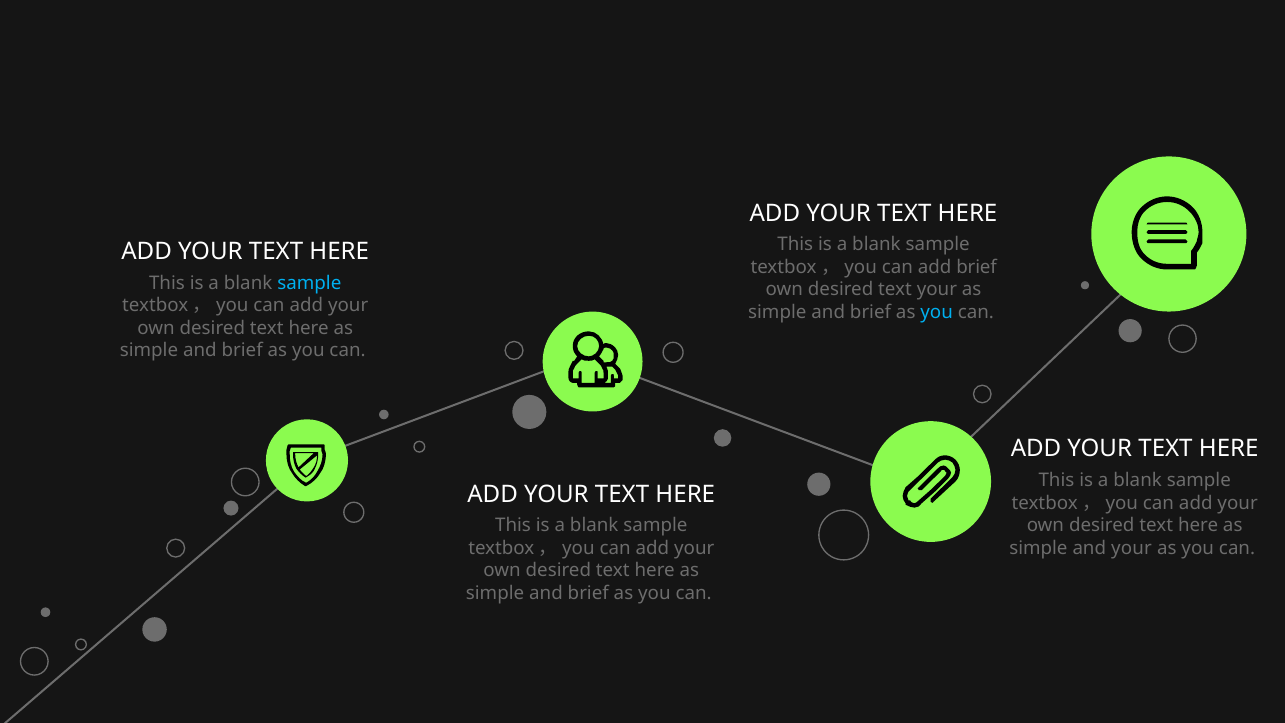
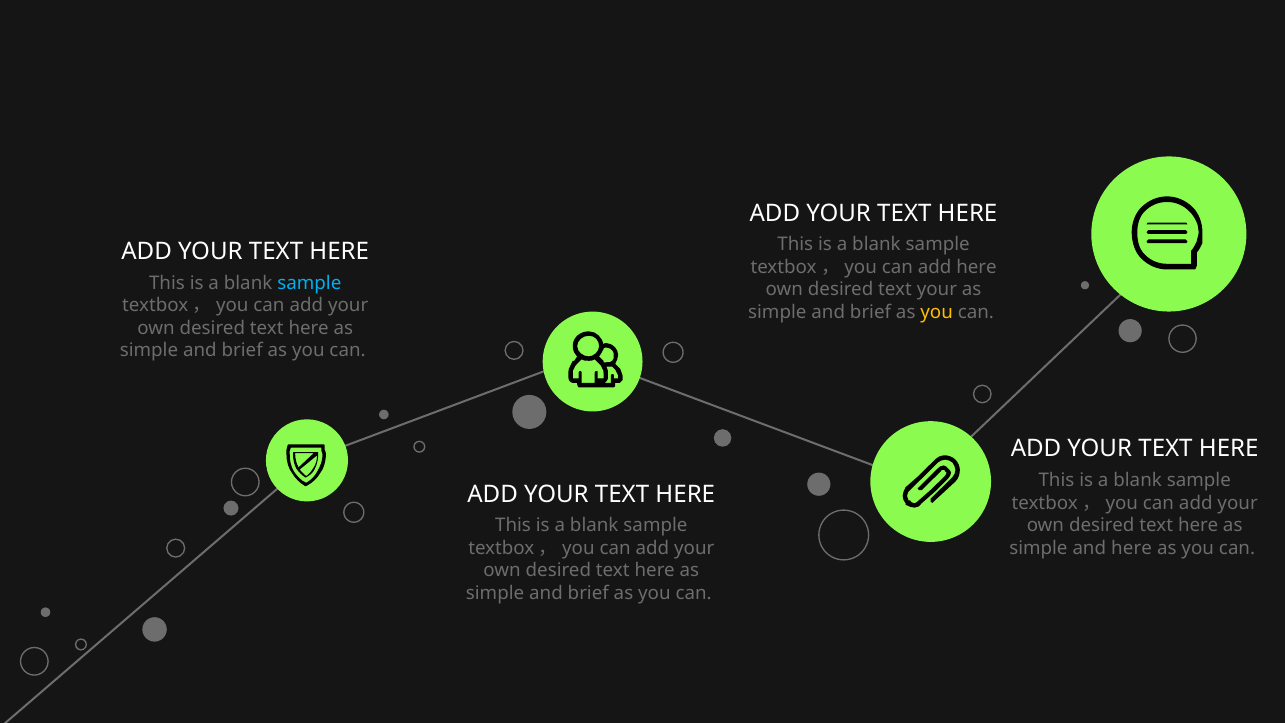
add brief: brief -> here (977, 267)
you colour: light blue -> yellow (937, 312)
and your: your -> here (1132, 548)
